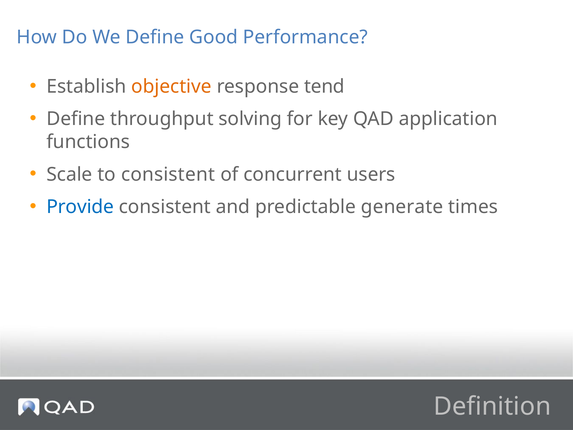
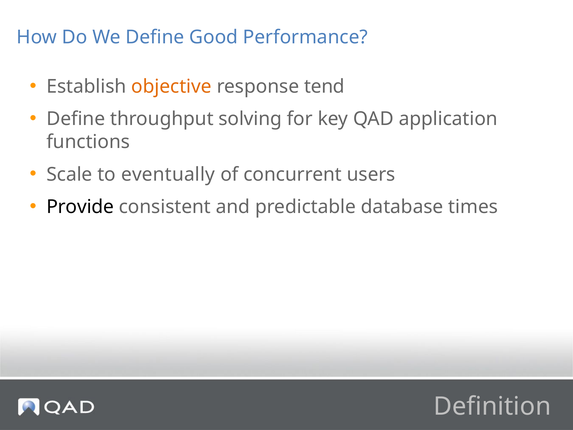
to consistent: consistent -> eventually (168, 174)
Provide colour: blue -> black (80, 207)
generate: generate -> database (402, 207)
